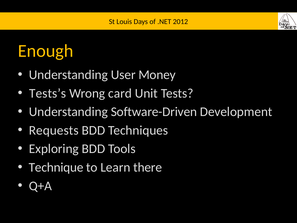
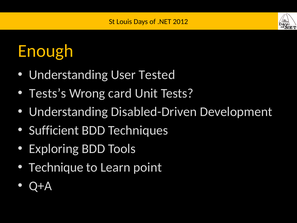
Money: Money -> Tested (157, 75)
Software-Driven: Software-Driven -> Disabled-Driven (154, 112)
Requests: Requests -> Sufficient (54, 130)
there: there -> point (148, 167)
